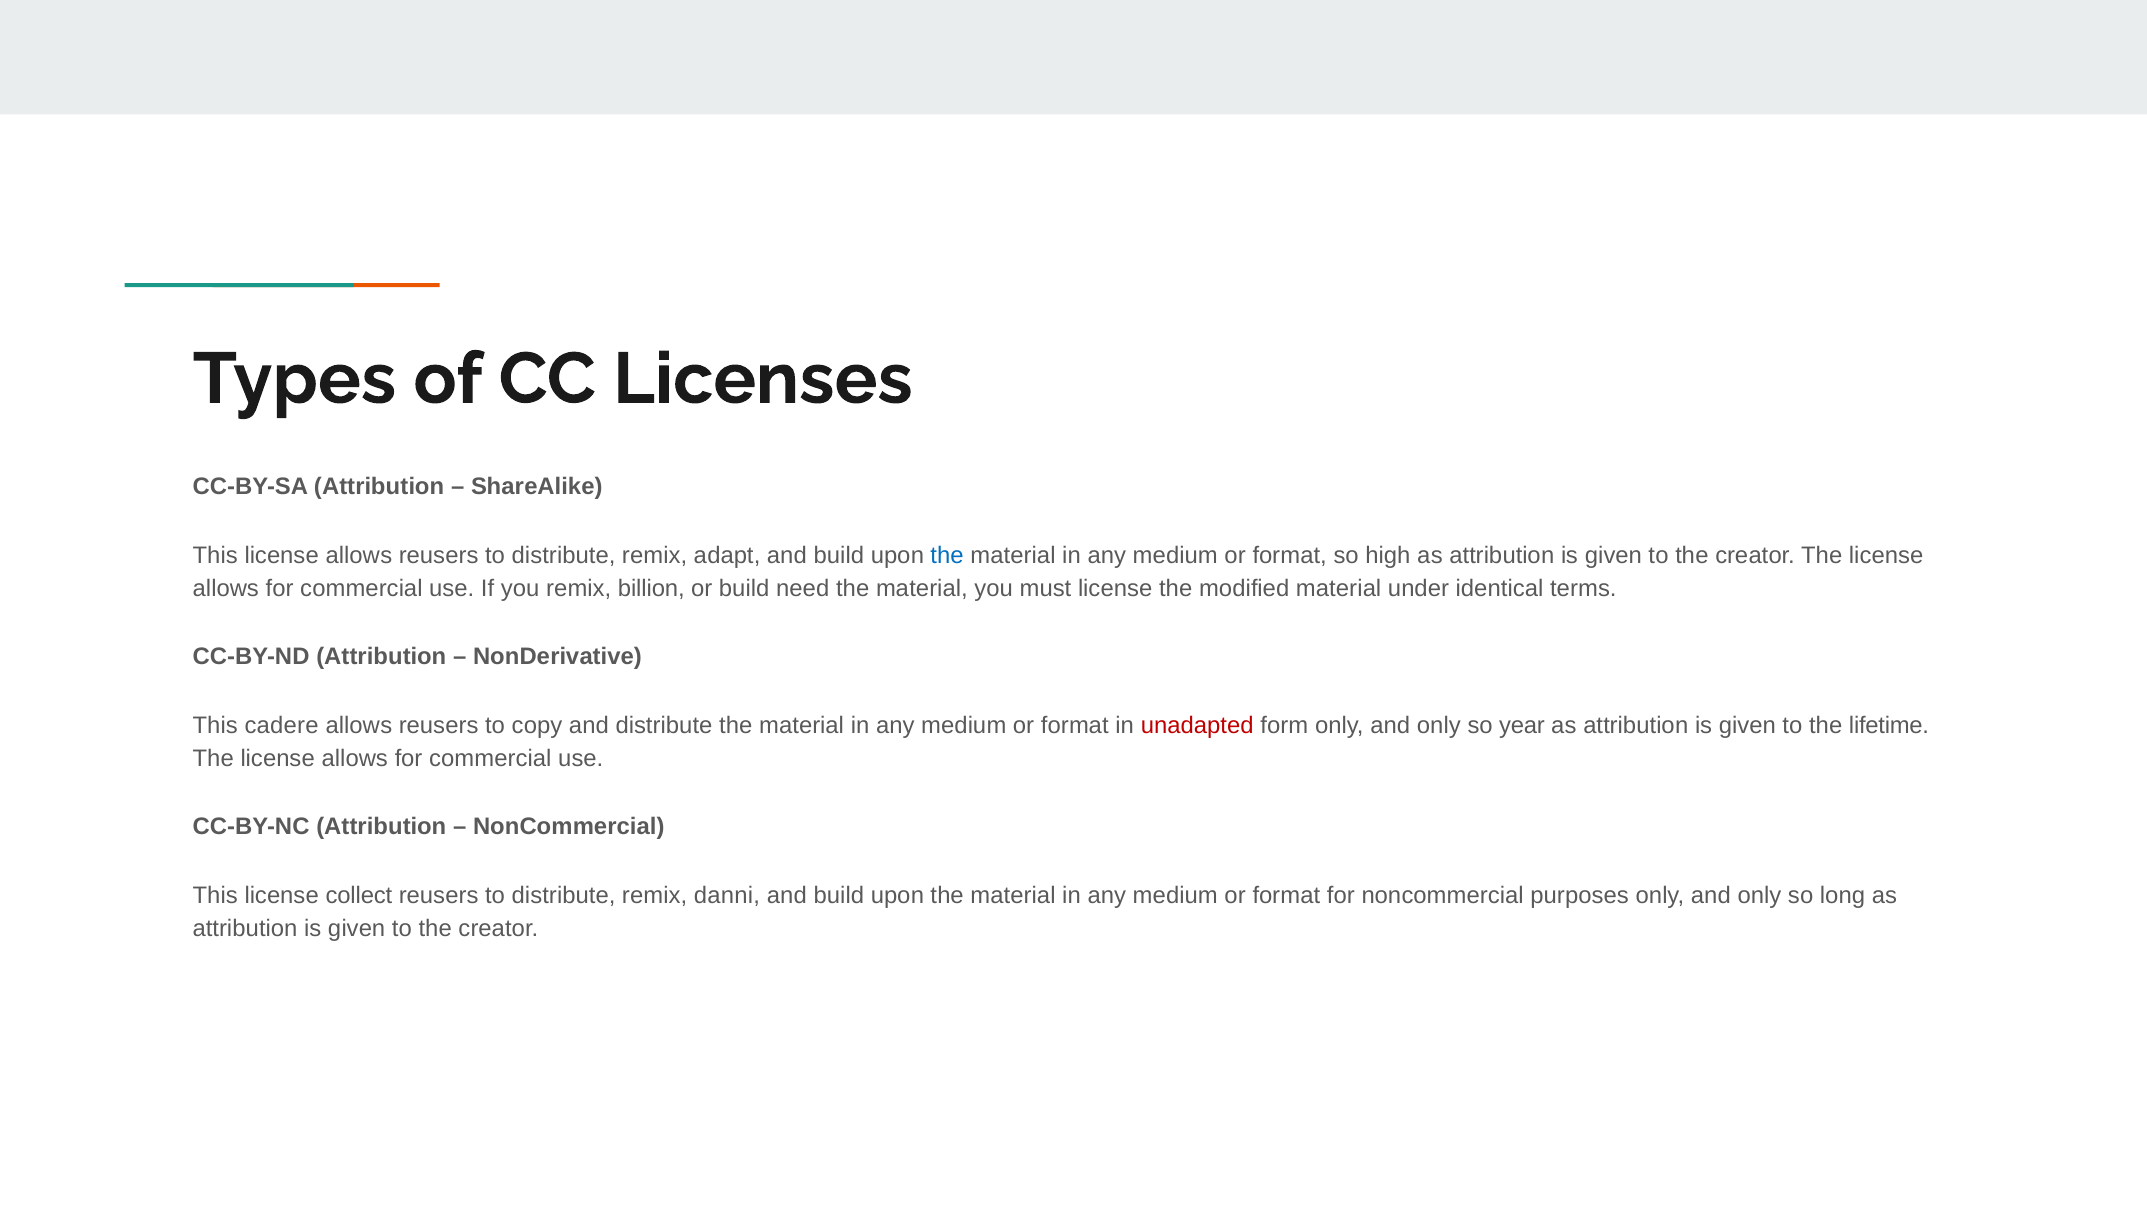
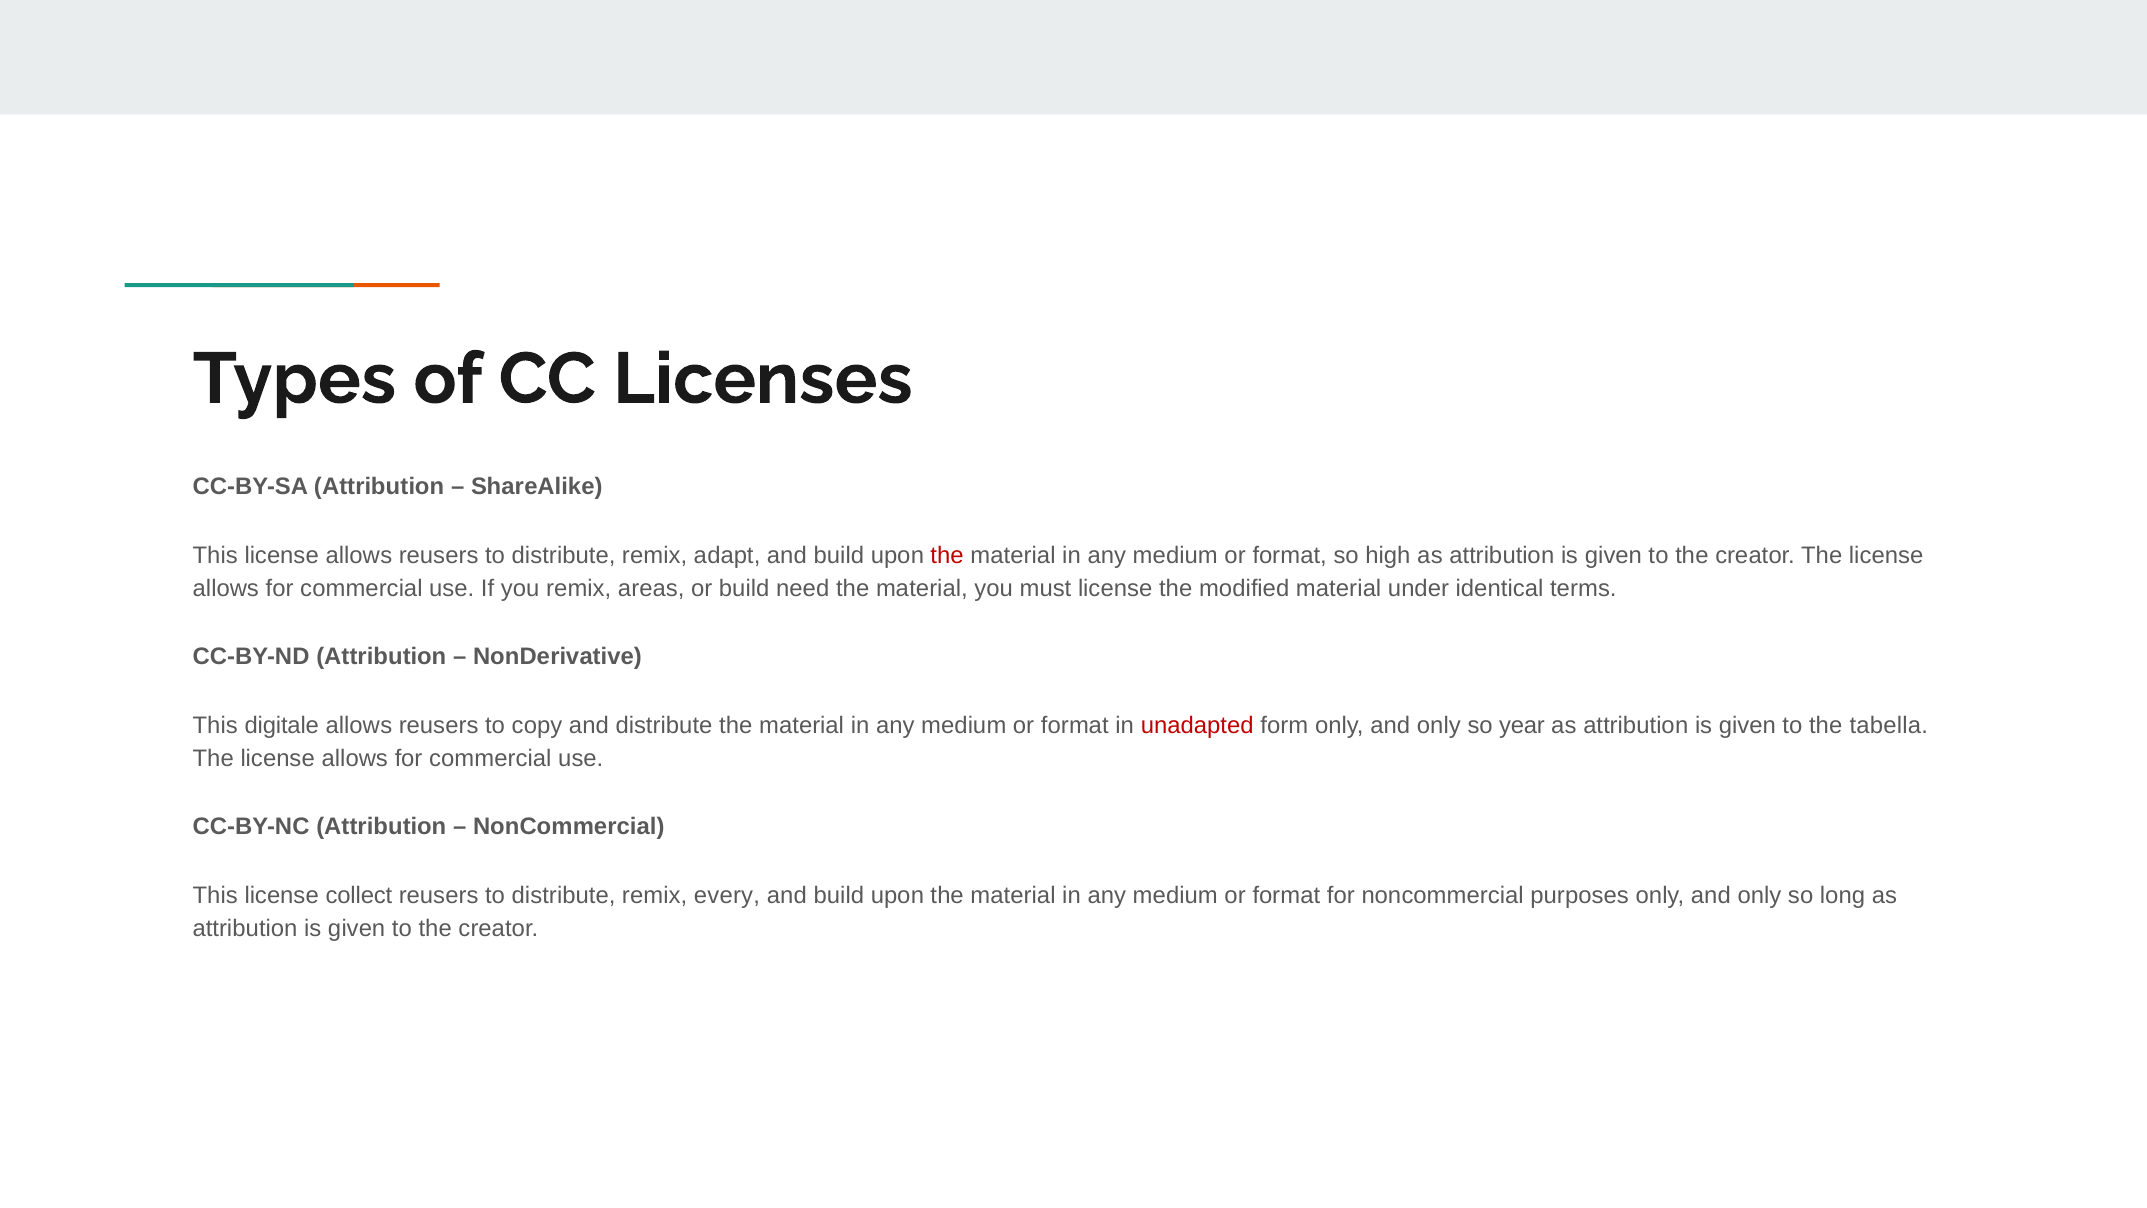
the colour: blue -> red (947, 555)
billion: billion -> areas (651, 588)
cadere: cadere -> digitale (282, 725)
lifetime: lifetime -> tabella (1889, 725)
danni: danni -> every (727, 895)
